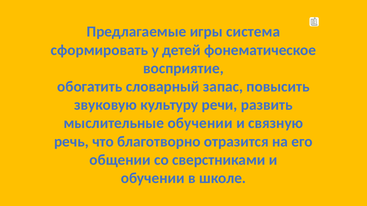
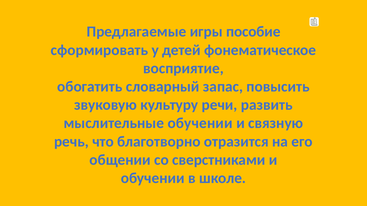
система: система -> пособие (253, 32)
